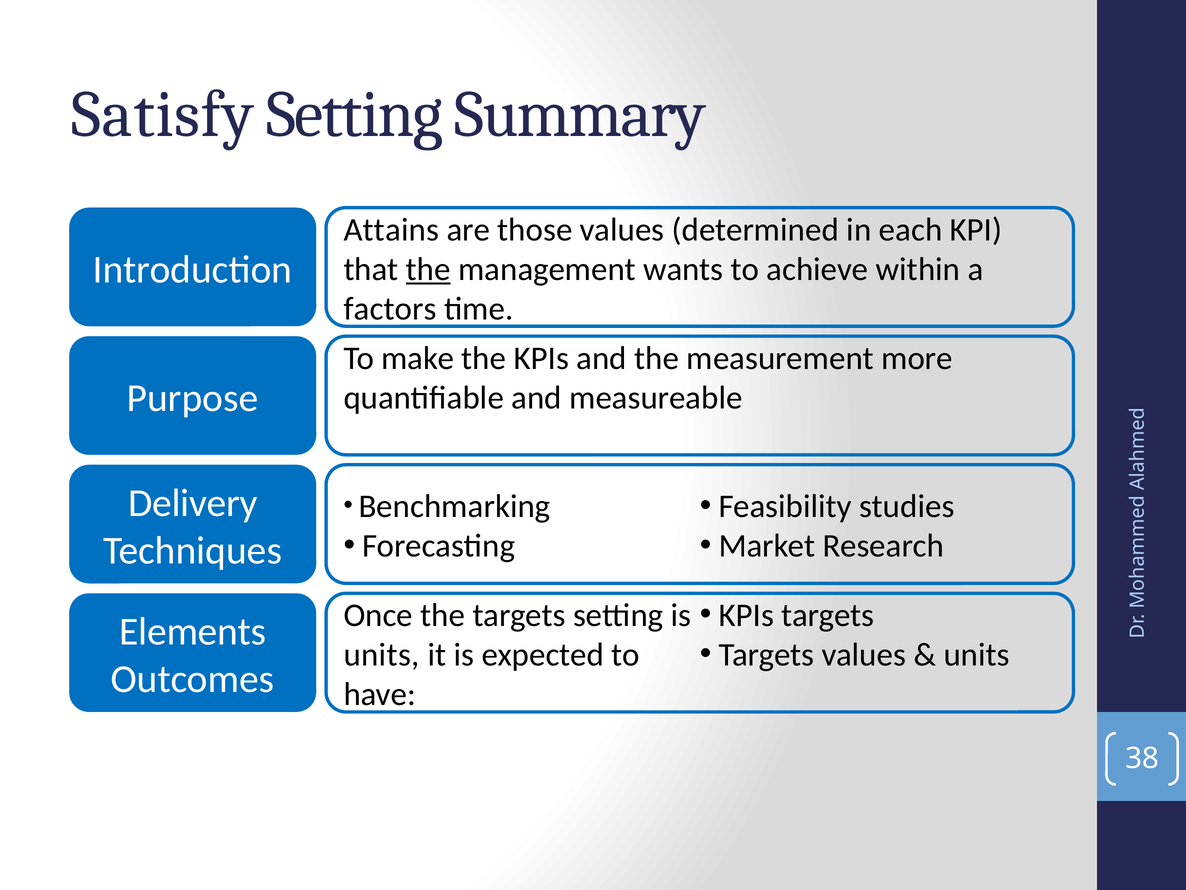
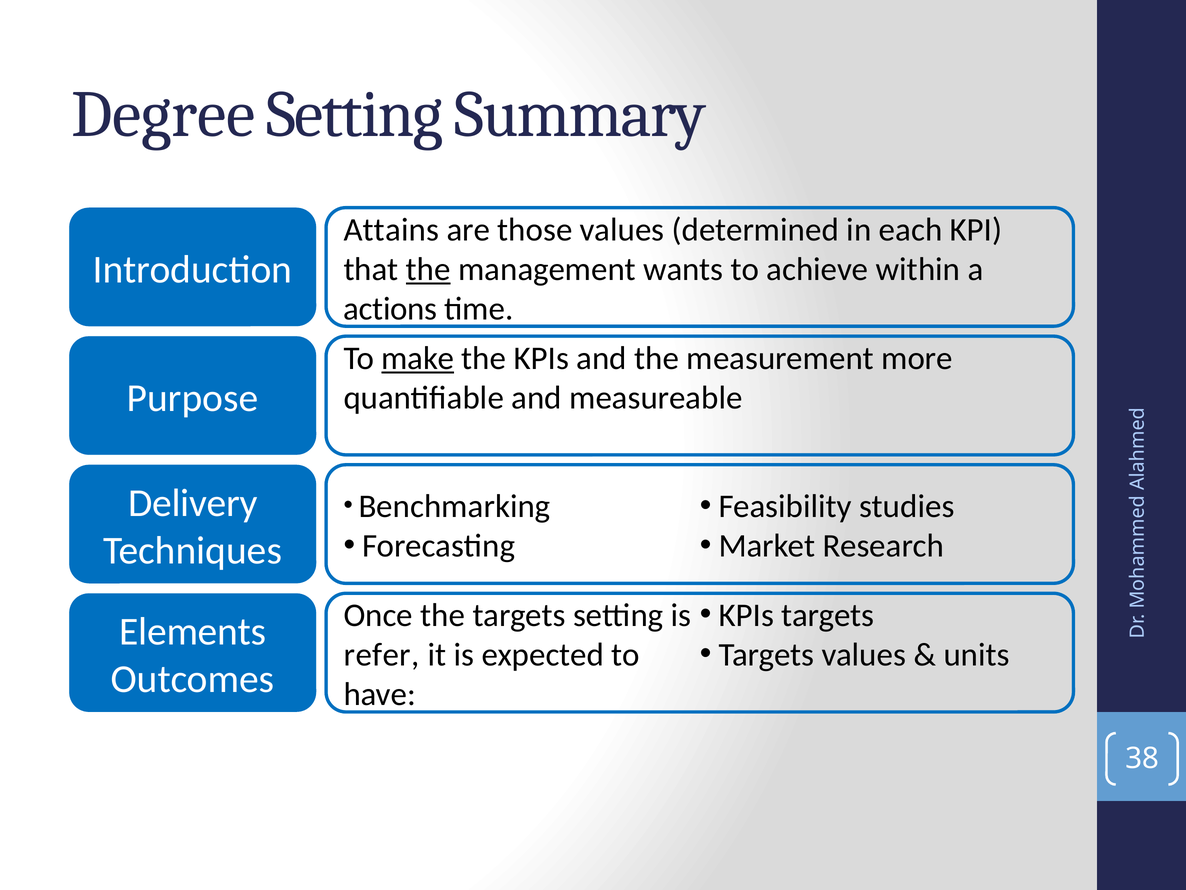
Satisfy: Satisfy -> Degree (163, 114)
factors: factors -> actions (390, 309)
make underline: none -> present (418, 358)
units: units -> refer (382, 655)
